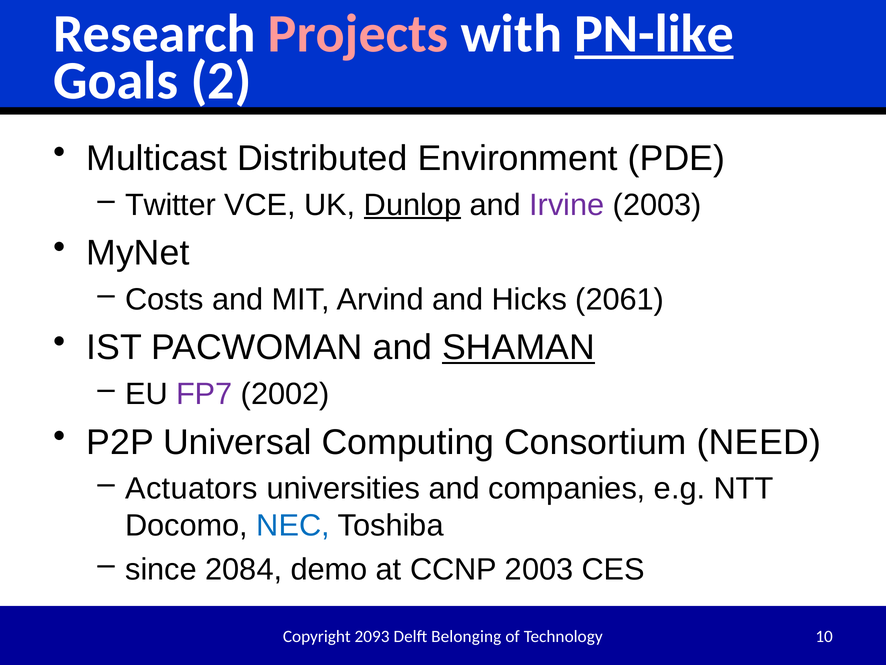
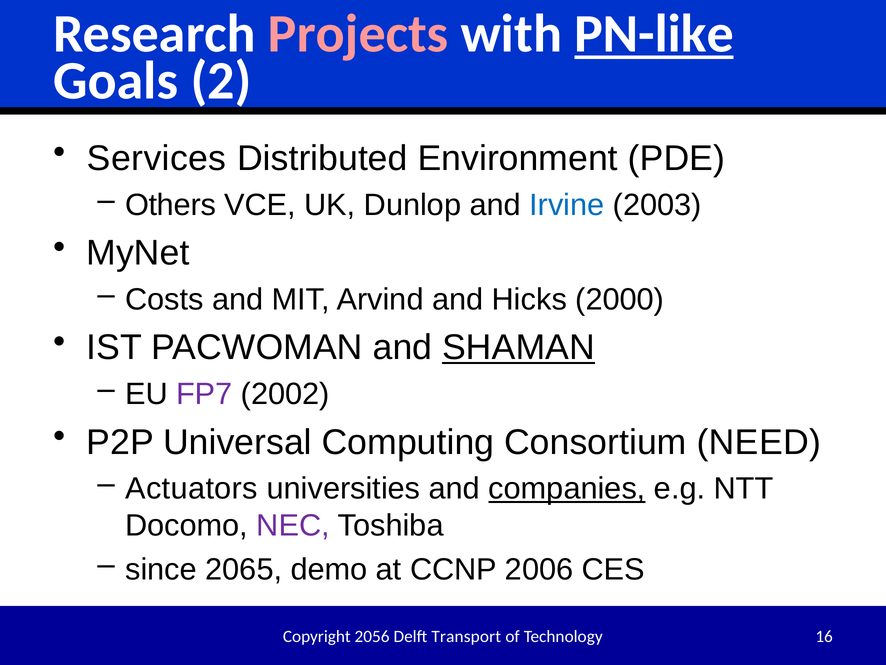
Multicast: Multicast -> Services (157, 158)
Twitter: Twitter -> Others (171, 205)
Dunlop underline: present -> none (413, 205)
Irvine colour: purple -> blue (567, 205)
2061: 2061 -> 2000 (620, 299)
companies underline: none -> present (567, 488)
NEC colour: blue -> purple (293, 525)
2084: 2084 -> 2065 (244, 569)
CCNP 2003: 2003 -> 2006 (539, 569)
2093: 2093 -> 2056 (372, 636)
Belonging: Belonging -> Transport (466, 636)
10: 10 -> 16 (824, 636)
